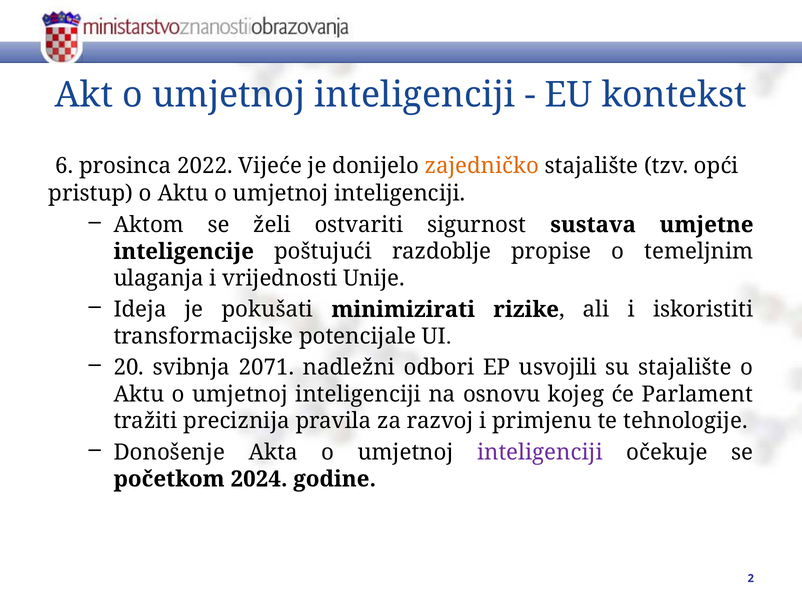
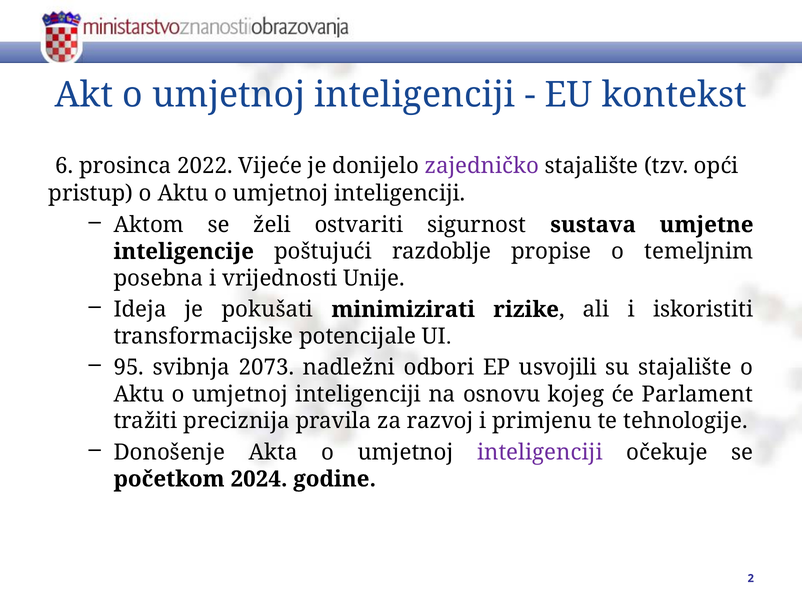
zajedničko colour: orange -> purple (482, 166)
ulaganja: ulaganja -> posebna (158, 278)
20: 20 -> 95 (129, 367)
2071: 2071 -> 2073 (266, 367)
